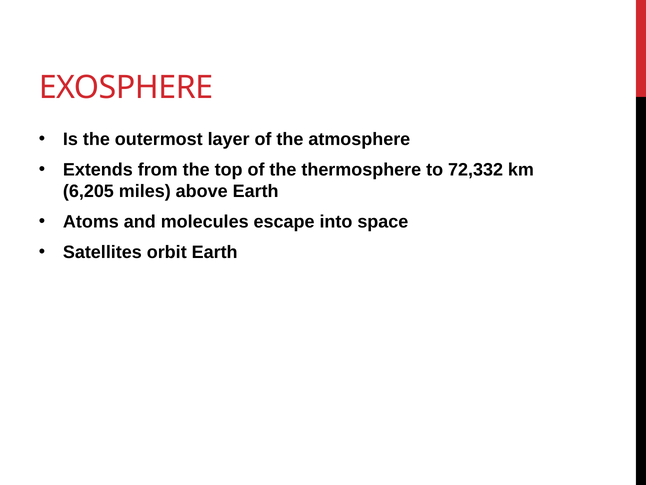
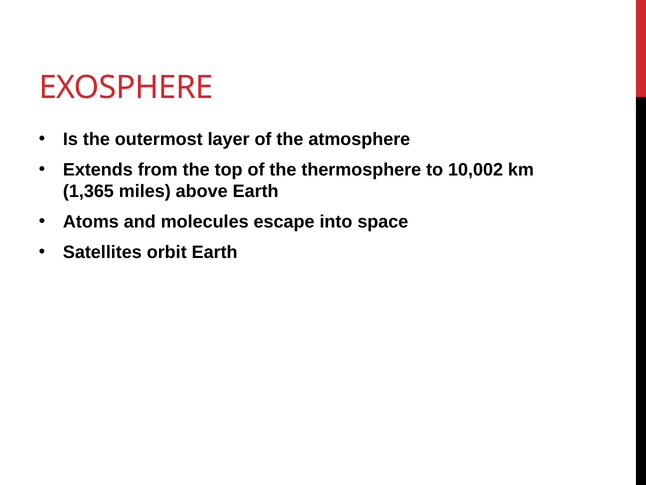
72,332: 72,332 -> 10,002 (476, 170)
6,205: 6,205 -> 1,365 (88, 191)
